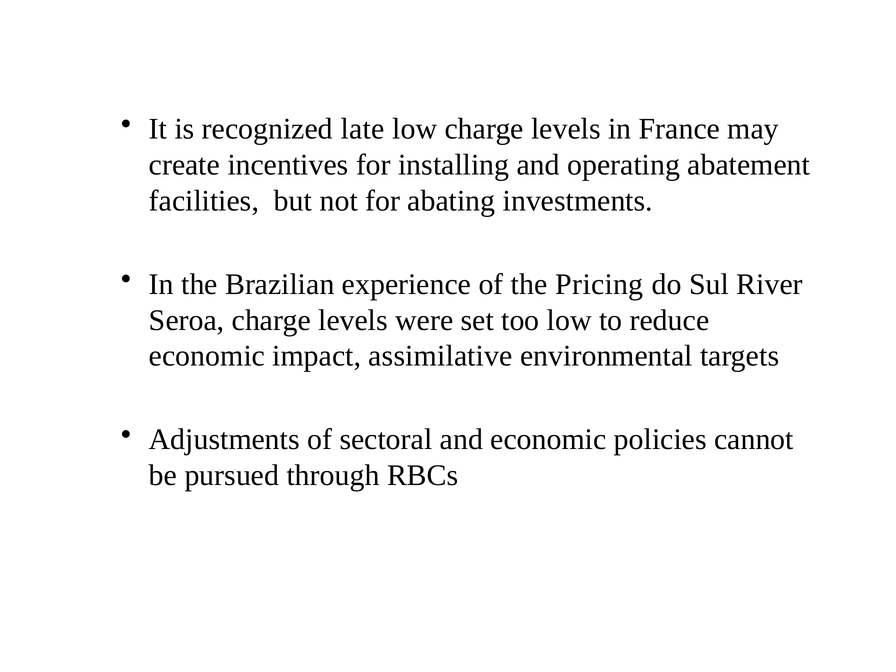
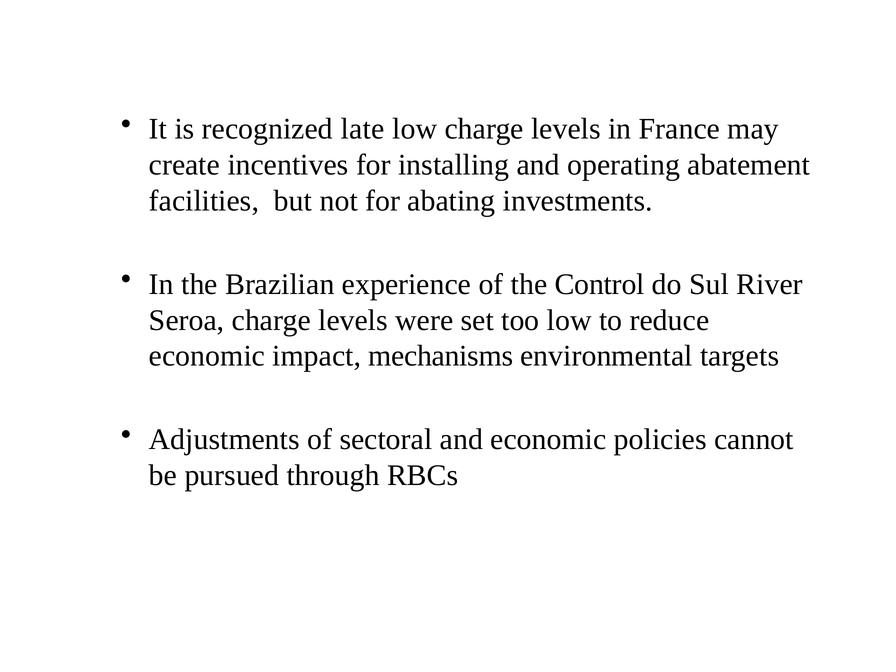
Pricing: Pricing -> Control (600, 284)
assimilative: assimilative -> mechanisms (441, 356)
